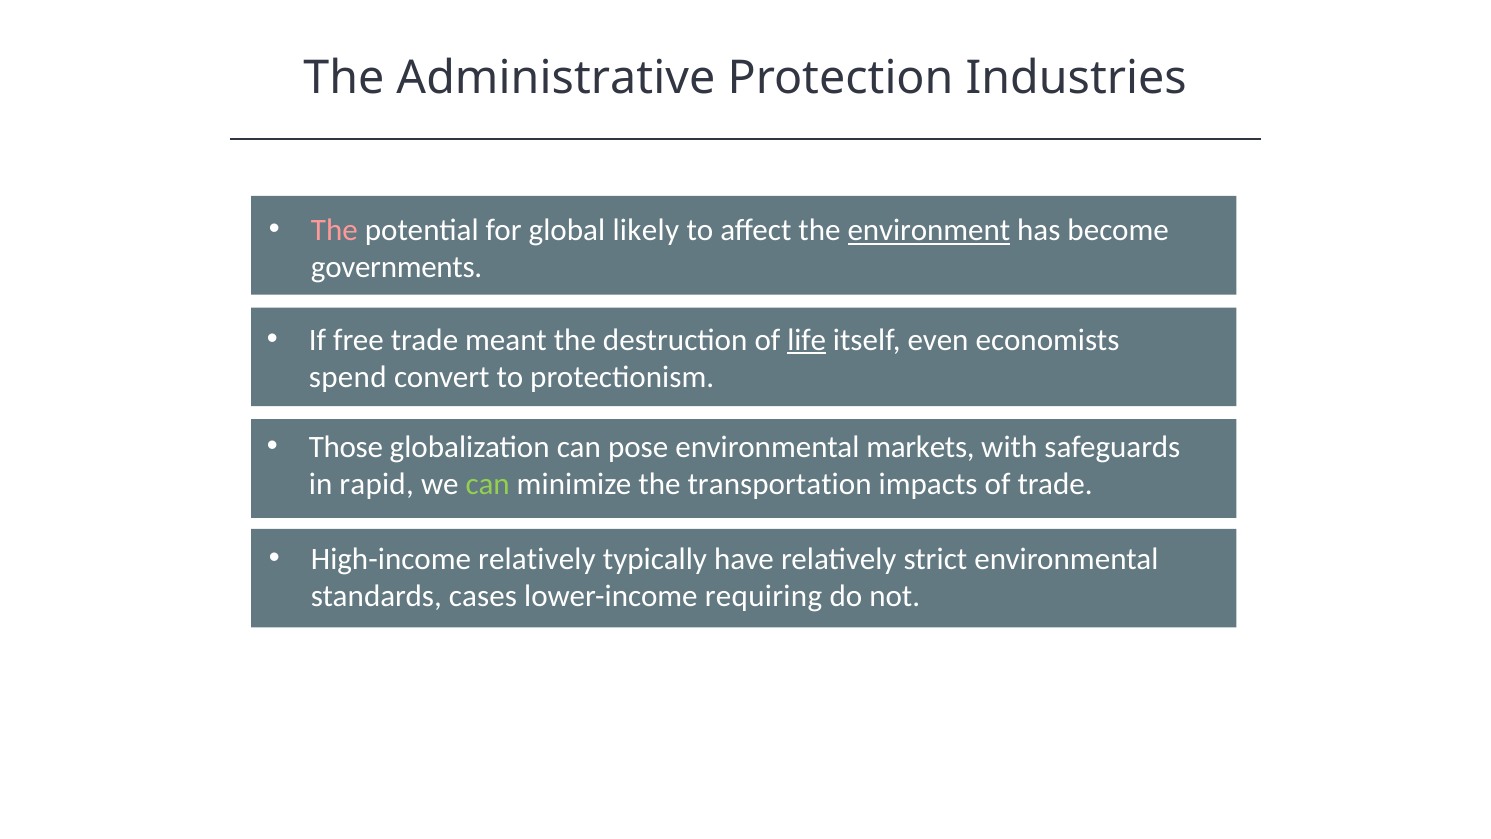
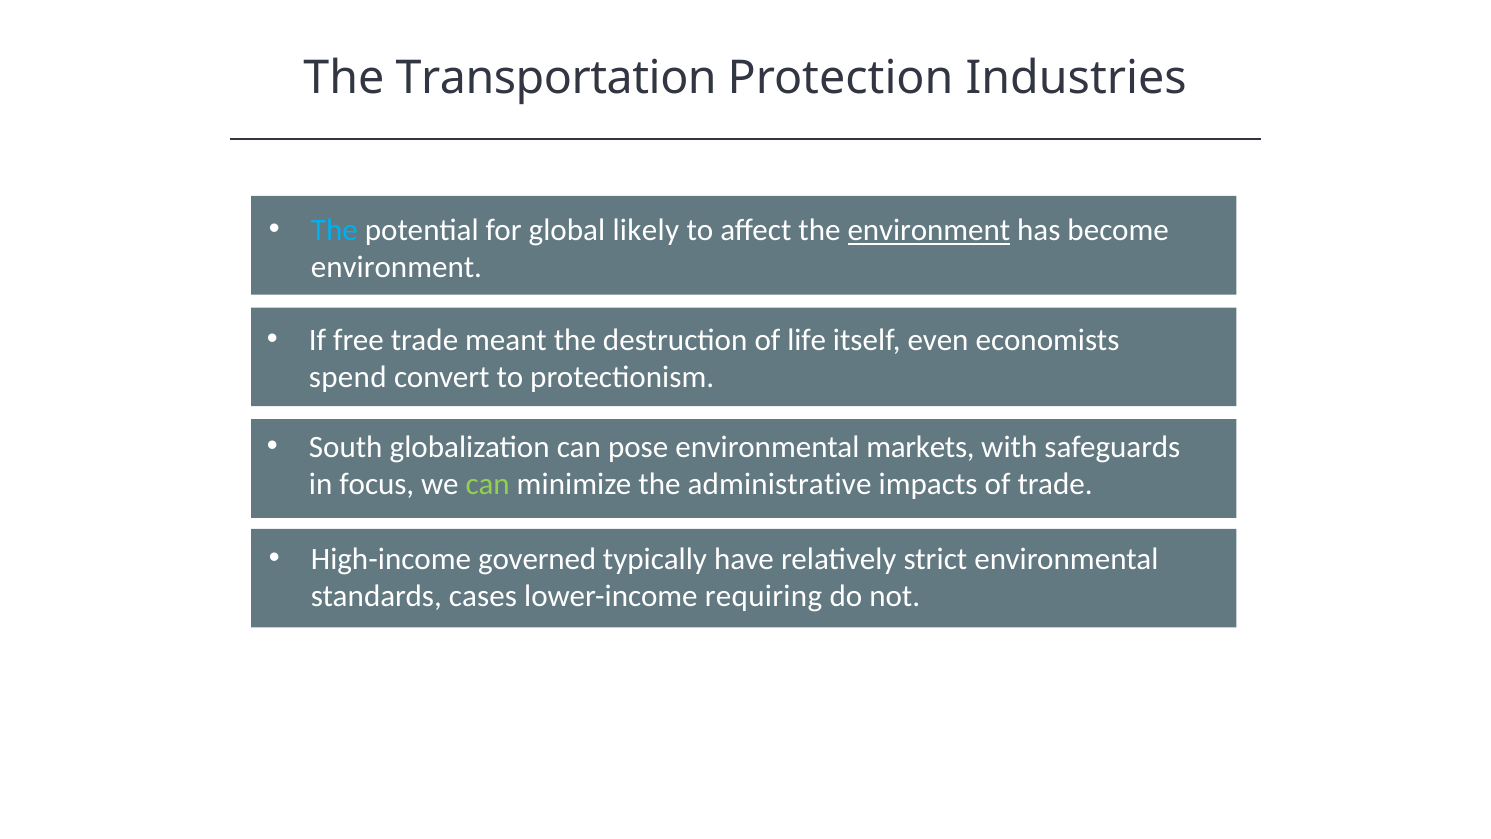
Administrative: Administrative -> Transportation (556, 78)
The colour: pink -> light blue (334, 230)
governments: governments -> environment (396, 267)
life underline: present -> none (807, 340)
Those: Those -> South (346, 447)
rapid: rapid -> focus (377, 485)
transportation: transportation -> administrative (780, 485)
High-income relatively: relatively -> governed (537, 559)
